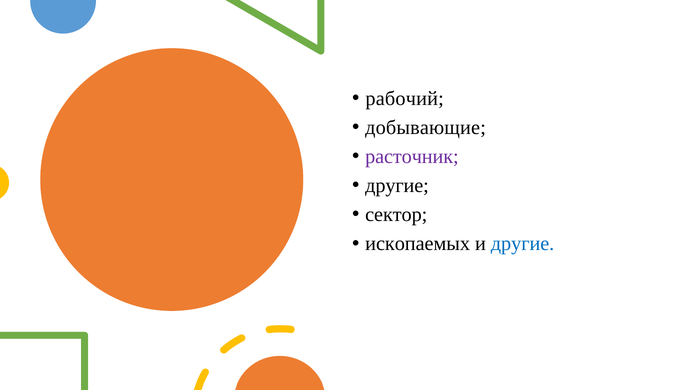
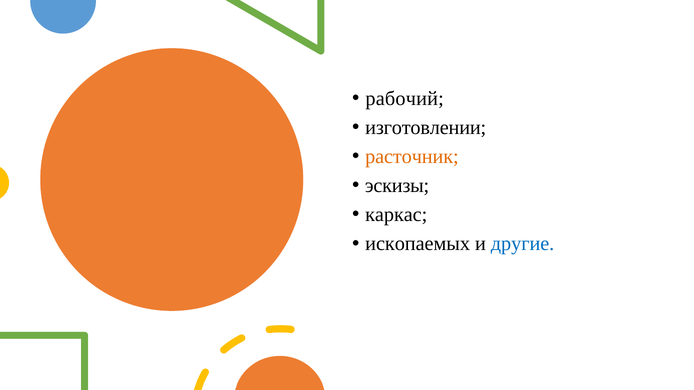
добывающие: добывающие -> изготовлении (426, 128)
расточник colour: purple -> orange (412, 157)
другие: другие -> эскизы (397, 186)
сектор: сектор -> каркас (396, 215)
